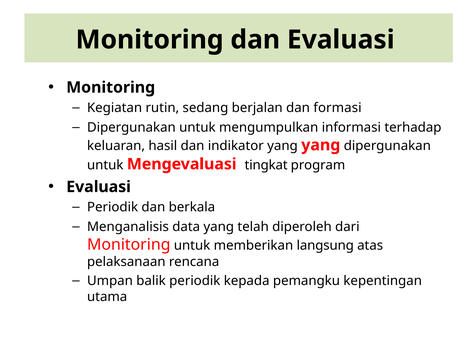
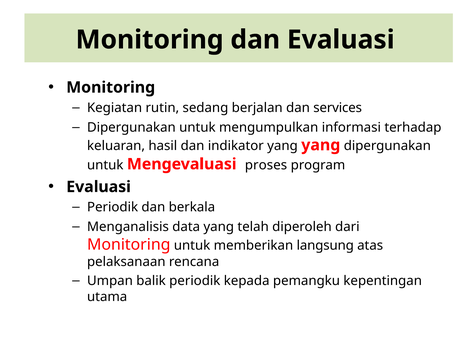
formasi: formasi -> services (338, 108)
tingkat: tingkat -> proses (266, 165)
